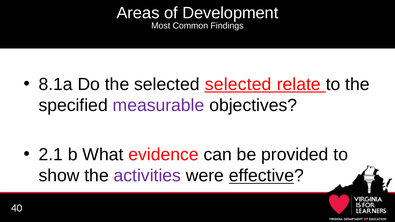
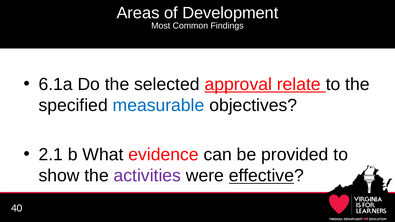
8.1a: 8.1a -> 6.1a (56, 84)
selected selected: selected -> approval (238, 84)
measurable colour: purple -> blue (159, 106)
